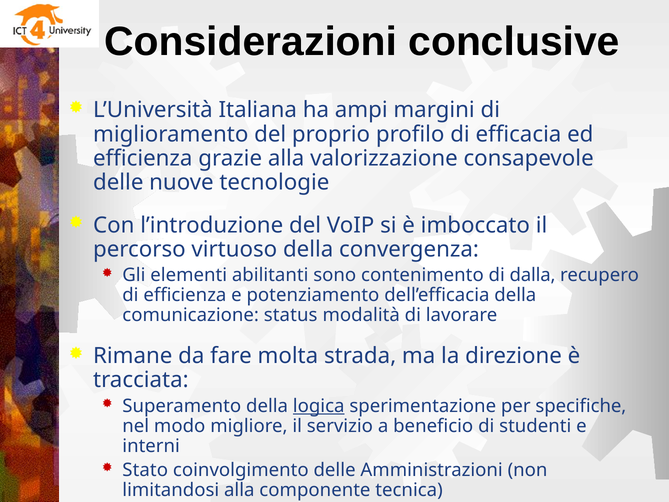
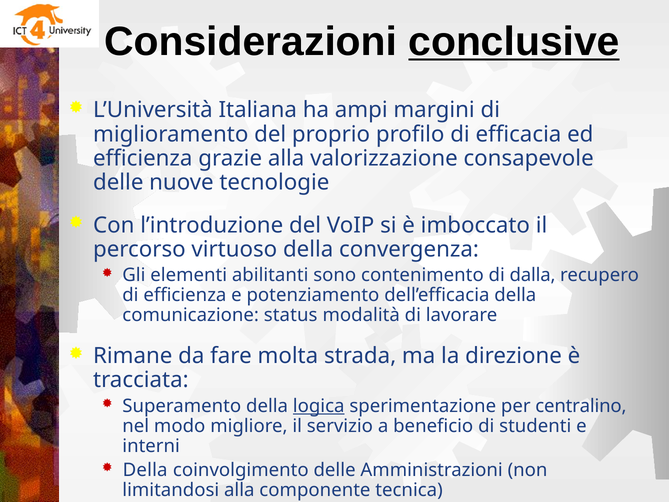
conclusive underline: none -> present (514, 42)
specifiche: specifiche -> centralino (581, 406)
Stato: Stato -> Della (145, 470)
